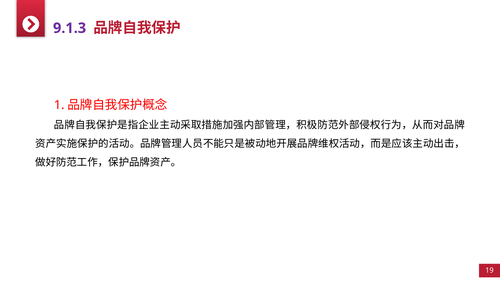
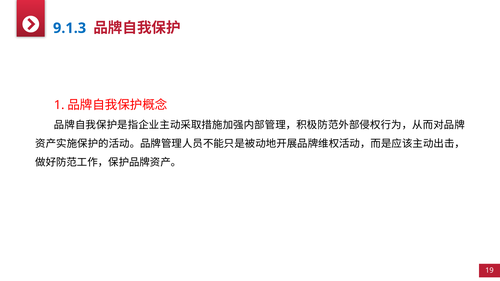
9.1.3 colour: purple -> blue (70, 28)
